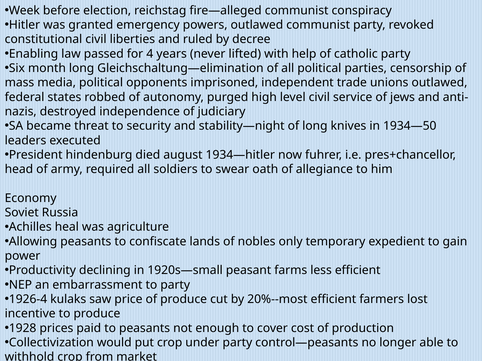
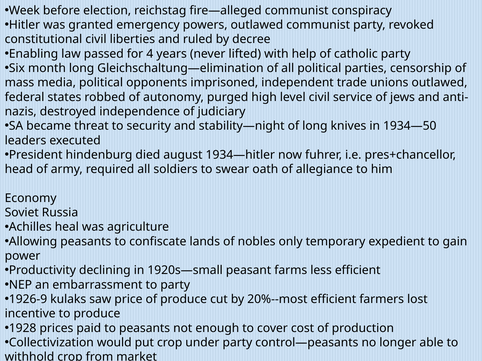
1926-4: 1926-4 -> 1926-9 (28, 300)
